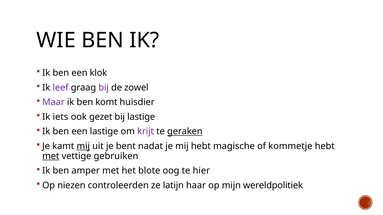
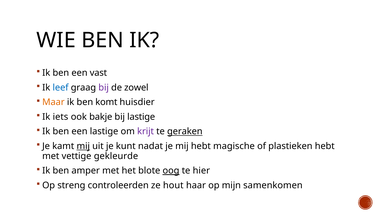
klok: klok -> vast (98, 73)
leef colour: purple -> blue (61, 88)
Maar colour: purple -> orange (53, 102)
gezet: gezet -> bakje (101, 117)
bent: bent -> kunt (126, 146)
kommetje: kommetje -> plastieken (290, 146)
met underline: present -> none (51, 156)
gebruiken: gebruiken -> gekleurde (116, 156)
oog underline: none -> present (171, 171)
niezen: niezen -> streng (71, 186)
latijn: latijn -> hout (173, 186)
wereldpolitiek: wereldpolitiek -> samenkomen (273, 186)
